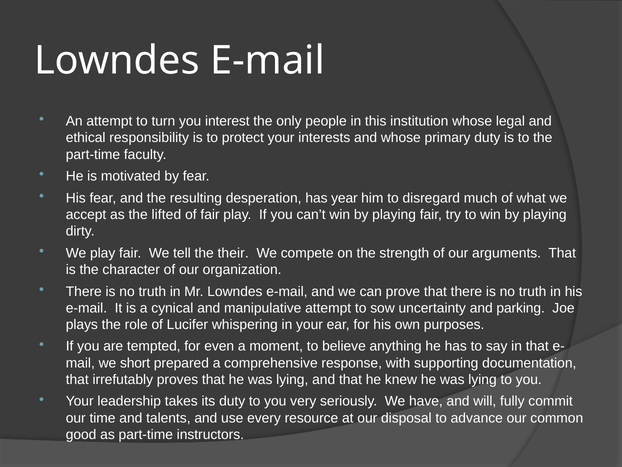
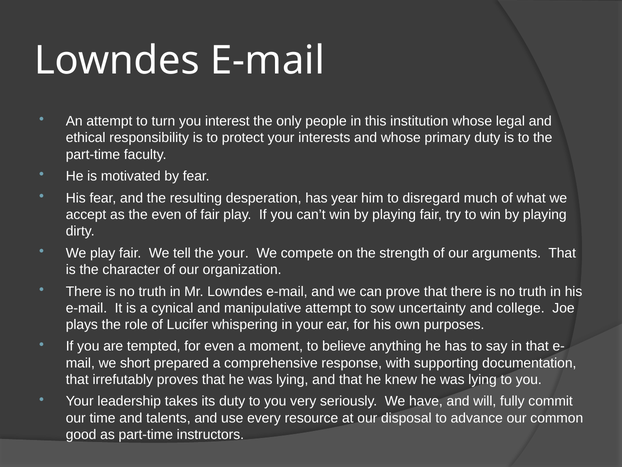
the lifted: lifted -> even (166, 214)
the their: their -> your (233, 253)
parking: parking -> college (521, 308)
